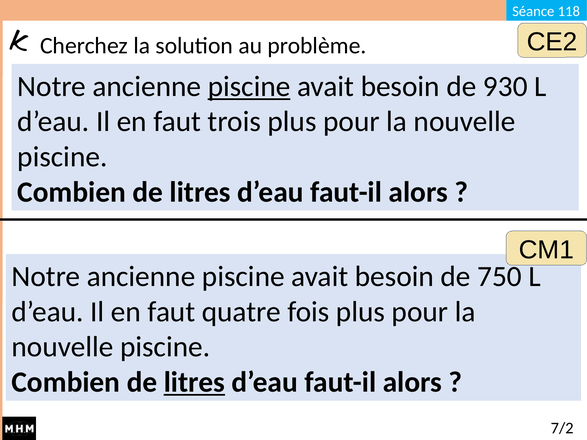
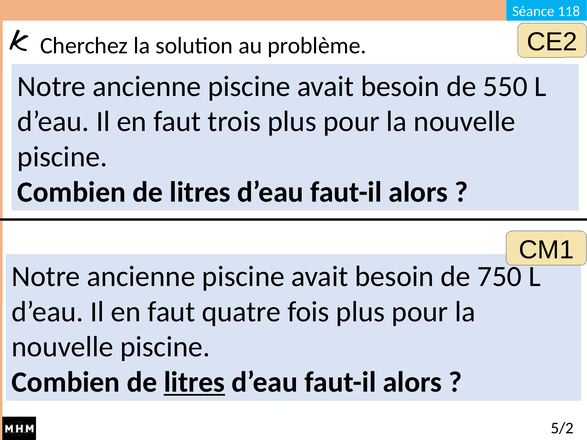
piscine underline: present -> none (249, 86)
930: 930 -> 550 (505, 86)
7/2: 7/2 -> 5/2 (562, 428)
